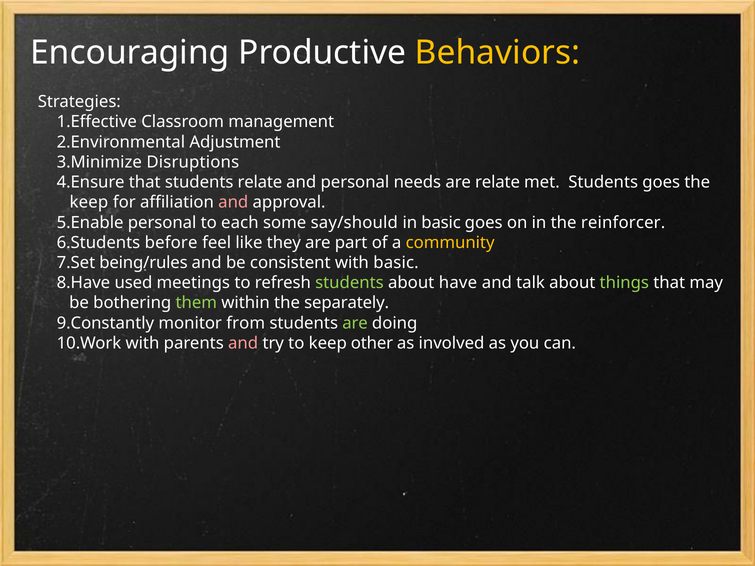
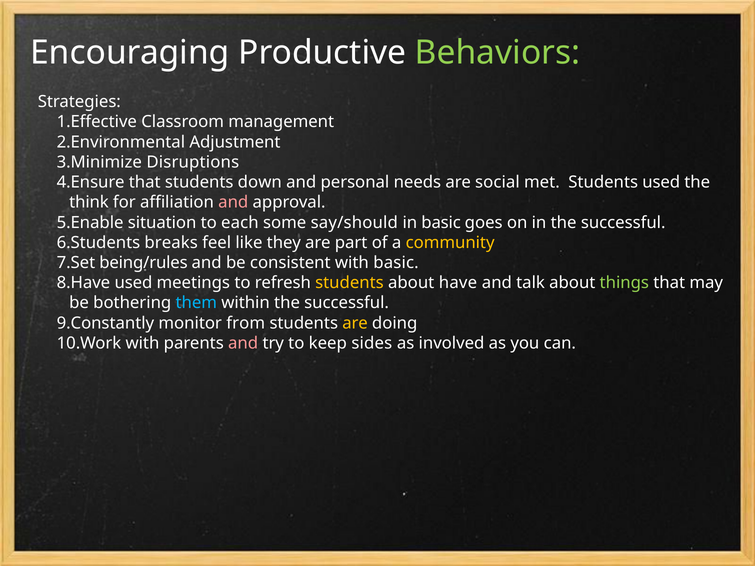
Behaviors colour: yellow -> light green (498, 53)
students relate: relate -> down (260, 182)
are relate: relate -> social (497, 182)
Students goes: goes -> used (661, 182)
keep: keep -> think (89, 202)
personal: personal -> situation (162, 223)
in the reinforcer: reinforcer -> successful (623, 223)
before: before -> breaks (171, 243)
students colour: light green -> yellow (349, 283)
them colour: light green -> light blue (196, 303)
within the separately: separately -> successful (347, 303)
are colour: light green -> yellow (355, 323)
other: other -> sides (372, 343)
